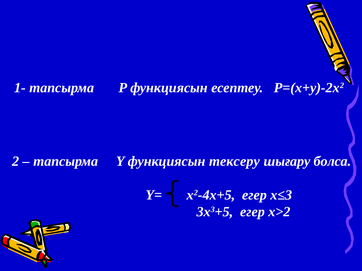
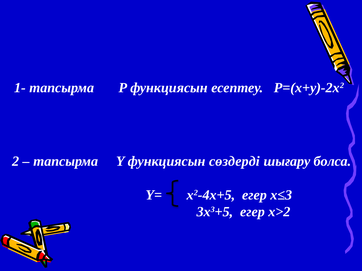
тексеру: тексеру -> сөздерді (234, 161)
